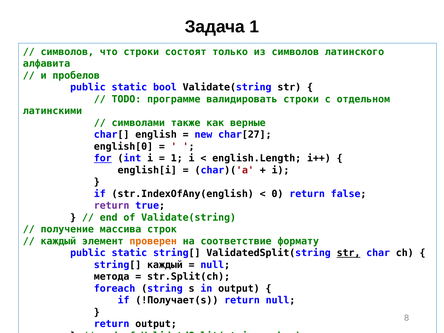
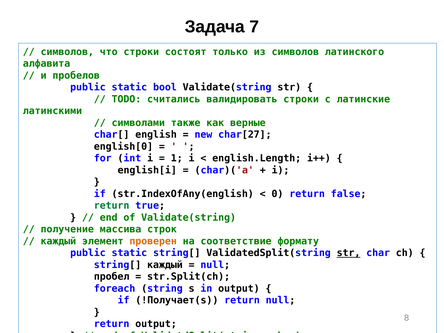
Задача 1: 1 -> 7 (254, 27)
программе: программе -> считались (174, 99)
отдельном: отдельном -> латинские (363, 99)
for underline: present -> none (103, 158)
return colour: purple -> green (112, 206)
метода: метода -> пробел (112, 277)
